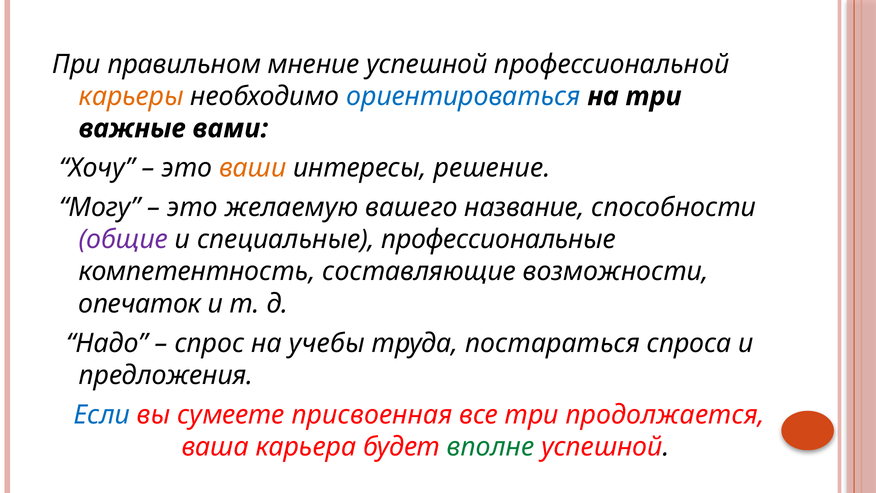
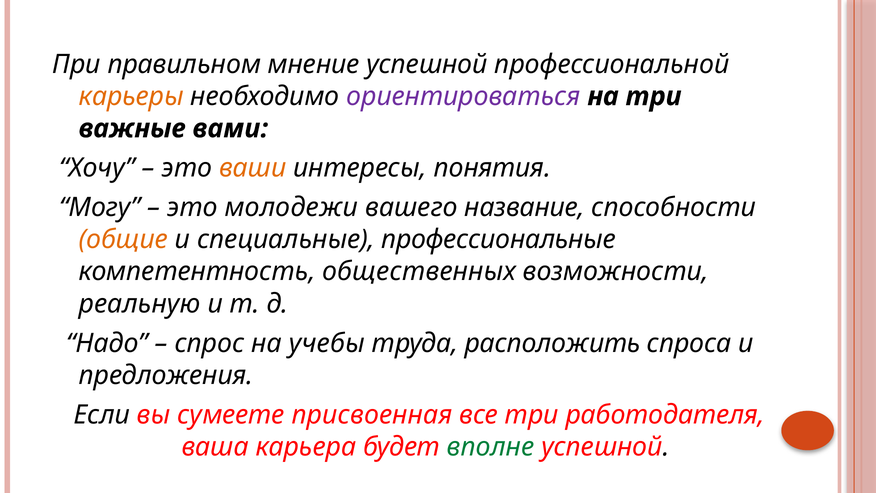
ориентироваться colour: blue -> purple (463, 96)
решение: решение -> понятия (492, 168)
желаемую: желаемую -> молодежи (291, 207)
общие colour: purple -> orange (123, 239)
составляющие: составляющие -> общественных (419, 271)
опечаток: опечаток -> реальную (140, 304)
постараться: постараться -> расположить (553, 343)
Если colour: blue -> black (102, 415)
продолжается: продолжается -> работодателя (665, 415)
